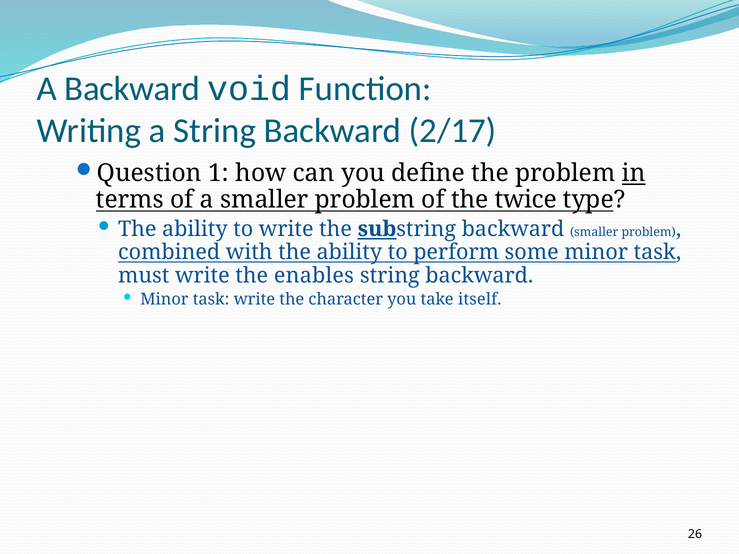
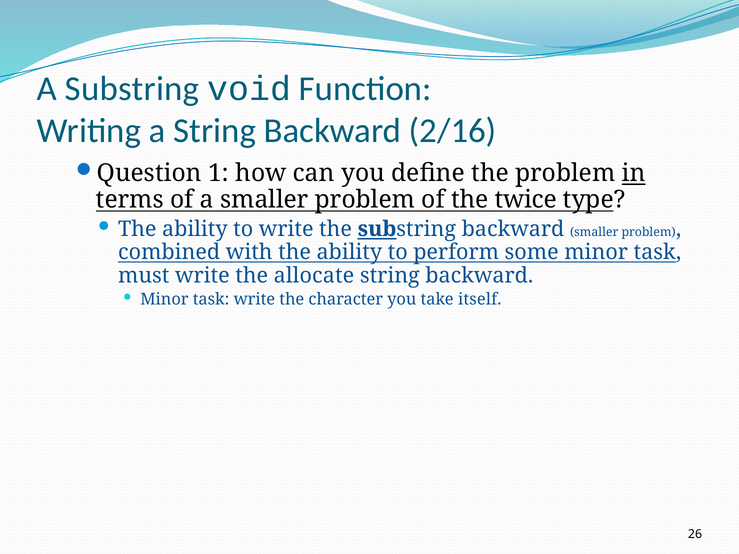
A Backward: Backward -> Substring (132, 89)
2/17: 2/17 -> 2/16 (453, 131)
enables: enables -> allocate (314, 276)
